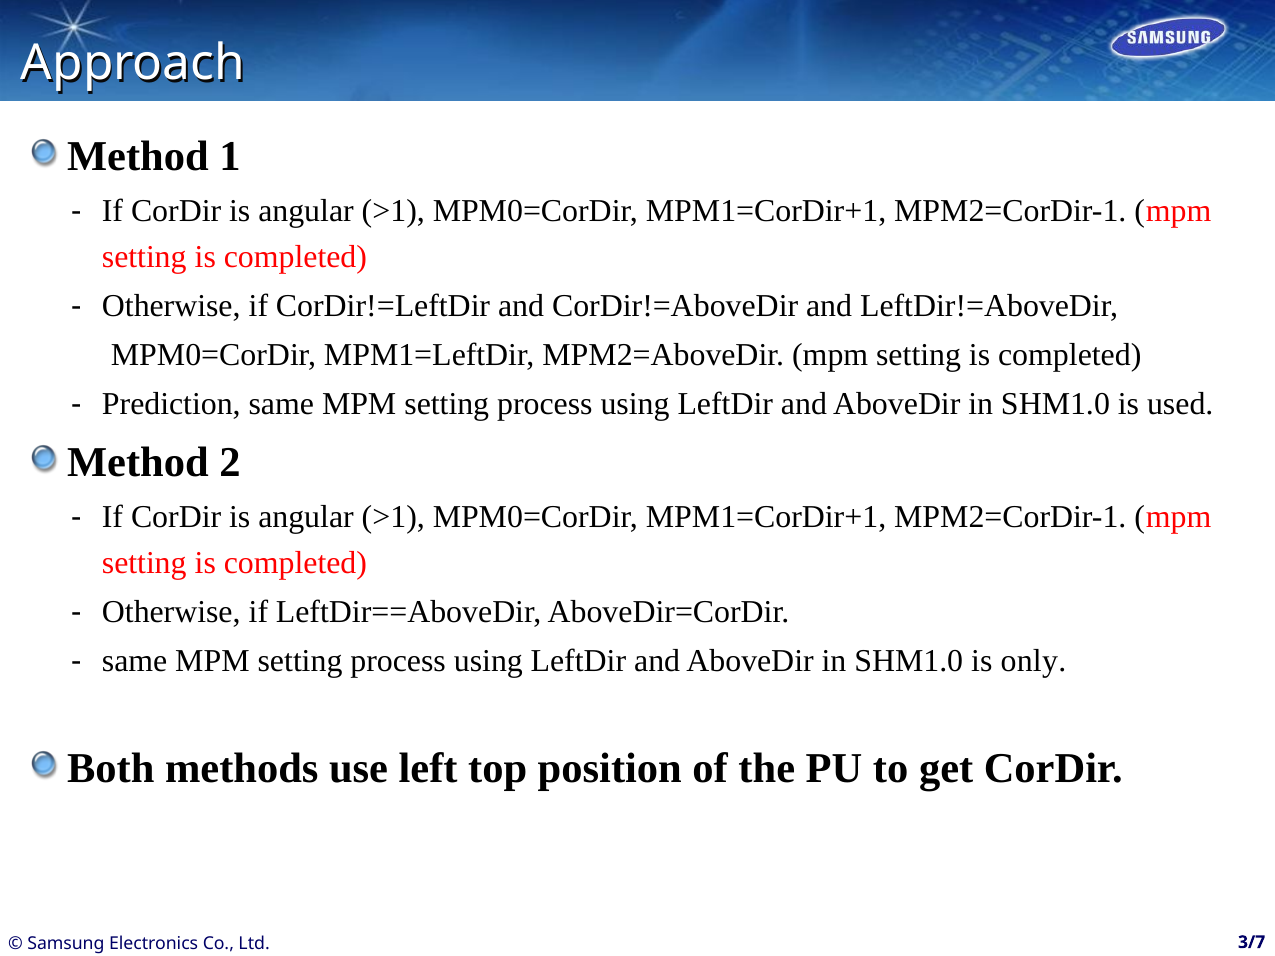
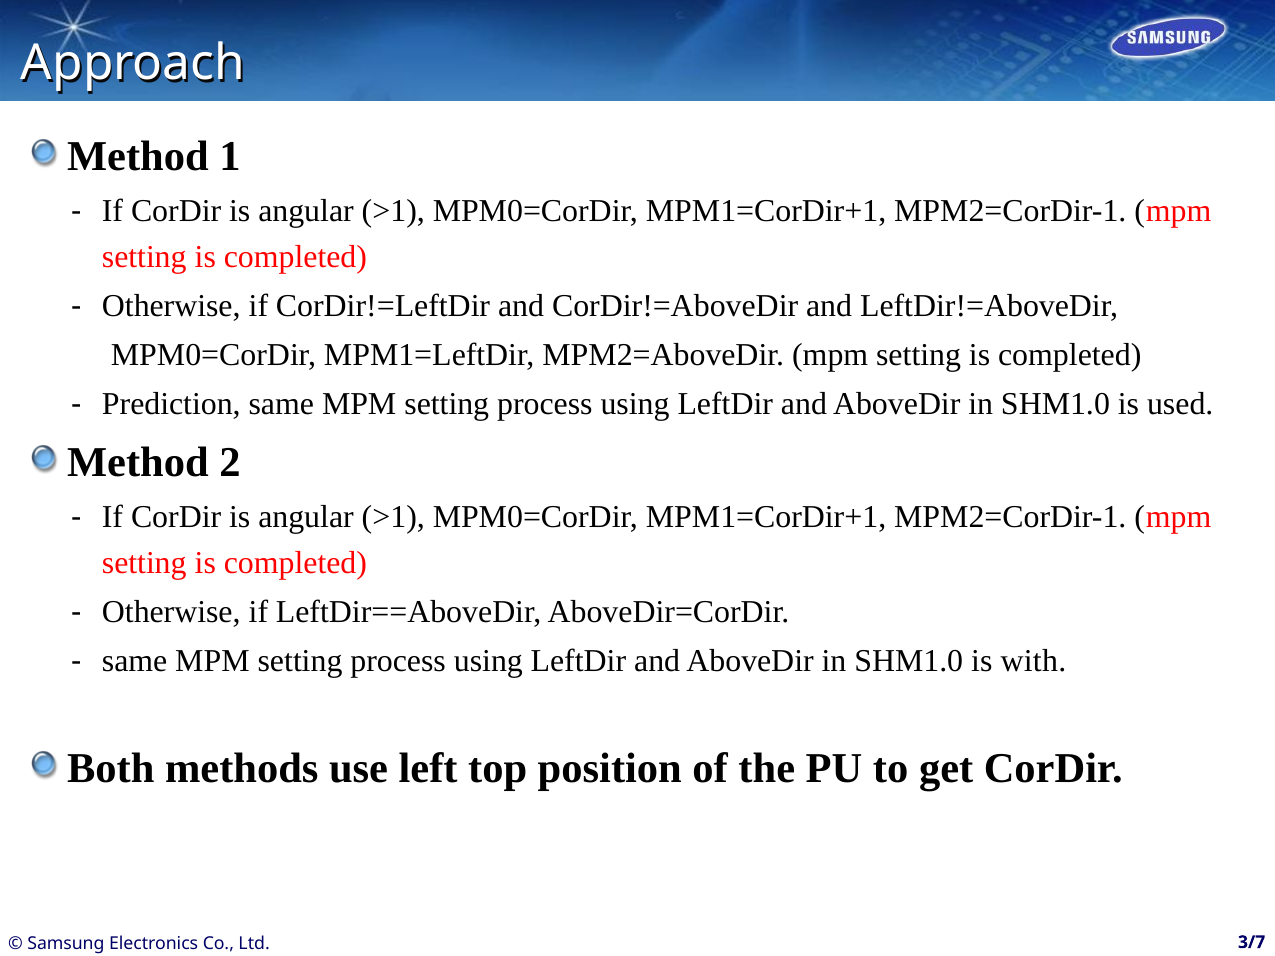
only: only -> with (1033, 661)
